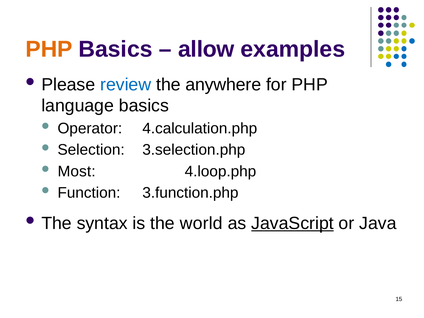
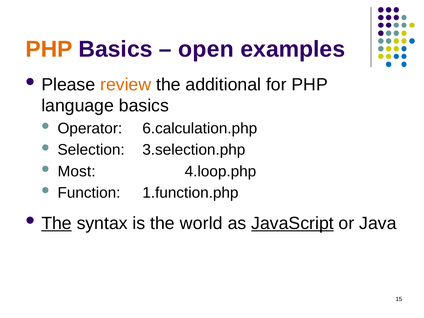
allow: allow -> open (206, 49)
review colour: blue -> orange (126, 85)
anywhere: anywhere -> additional (223, 85)
4.calculation.php: 4.calculation.php -> 6.calculation.php (200, 128)
3.function.php: 3.function.php -> 1.function.php (190, 193)
The underline: none -> present (57, 223)
